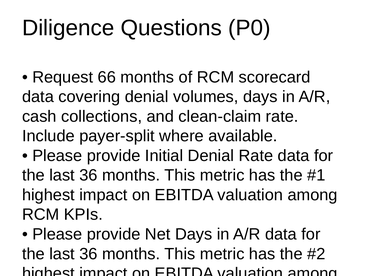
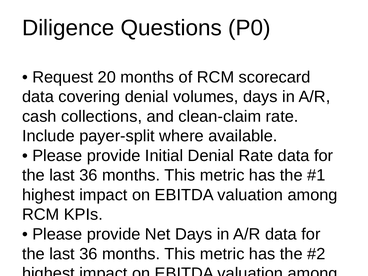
66: 66 -> 20 (107, 77)
